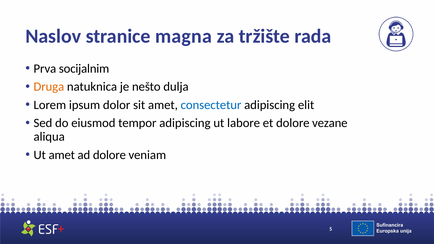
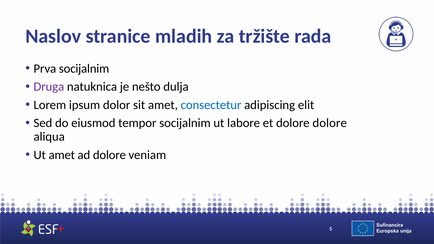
magna: magna -> mladih (184, 36)
Druga colour: orange -> purple (49, 87)
tempor adipiscing: adipiscing -> socijalnim (185, 123)
dolore vezane: vezane -> dolore (330, 123)
